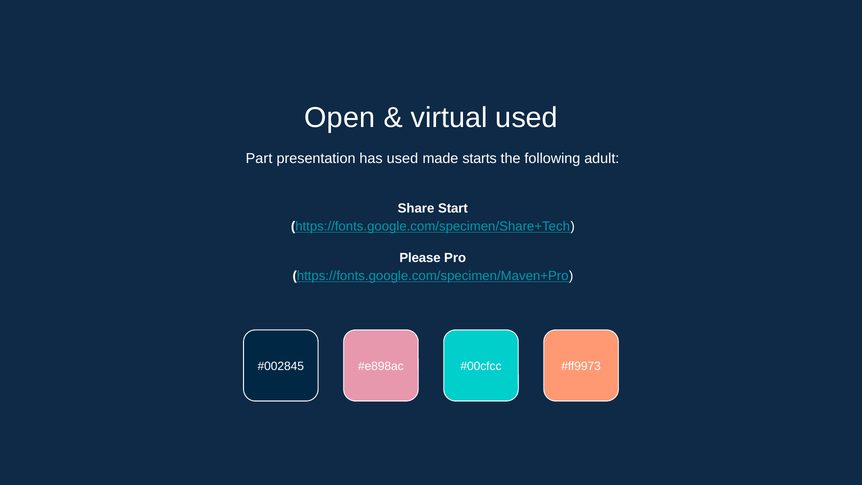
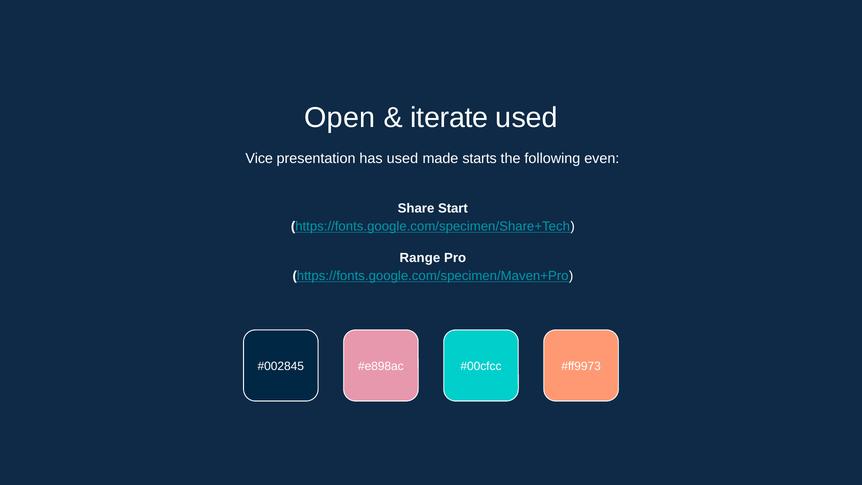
virtual: virtual -> iterate (449, 118)
Part: Part -> Vice (259, 158)
adult: adult -> even (602, 158)
Please: Please -> Range (420, 258)
